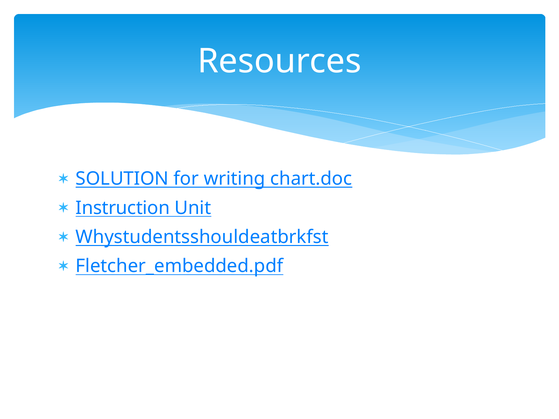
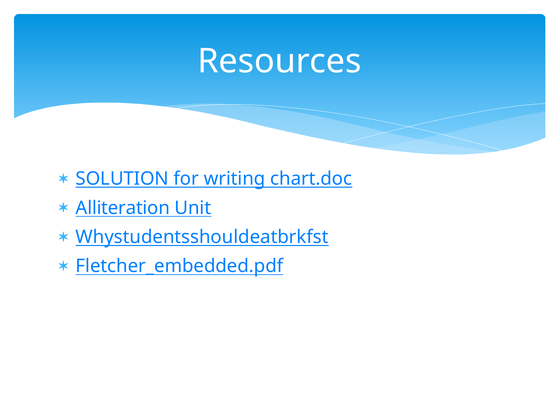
Instruction: Instruction -> Alliteration (123, 208)
